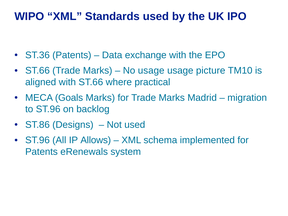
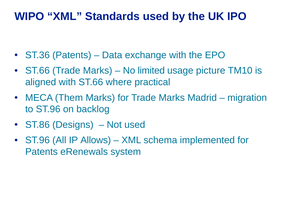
No usage: usage -> limited (151, 71)
Goals: Goals -> Them (69, 98)
